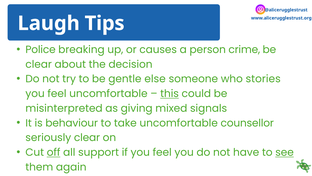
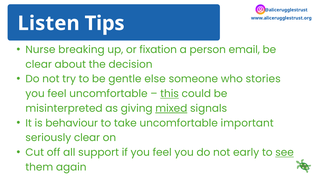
Laugh: Laugh -> Listen (49, 23)
Police: Police -> Nurse (40, 50)
causes: causes -> fixation (158, 50)
crime: crime -> email (244, 50)
mixed underline: none -> present (171, 108)
counsellor: counsellor -> important (247, 123)
off underline: present -> none (54, 152)
have: have -> early (246, 152)
